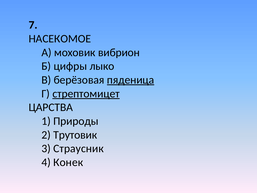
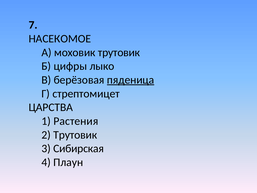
моховик вибрион: вибрион -> трутовик (119, 52)
стрептомицет underline: present -> none (86, 94)
Природы: Природы -> Растения (76, 121)
Страусник: Страусник -> Сибирская (79, 148)
Конек: Конек -> Плаун (68, 162)
